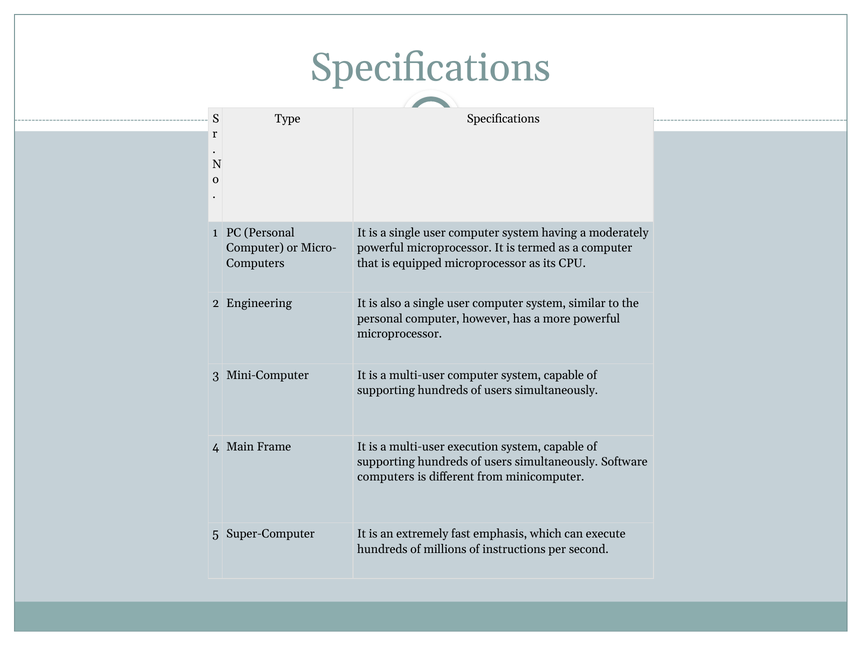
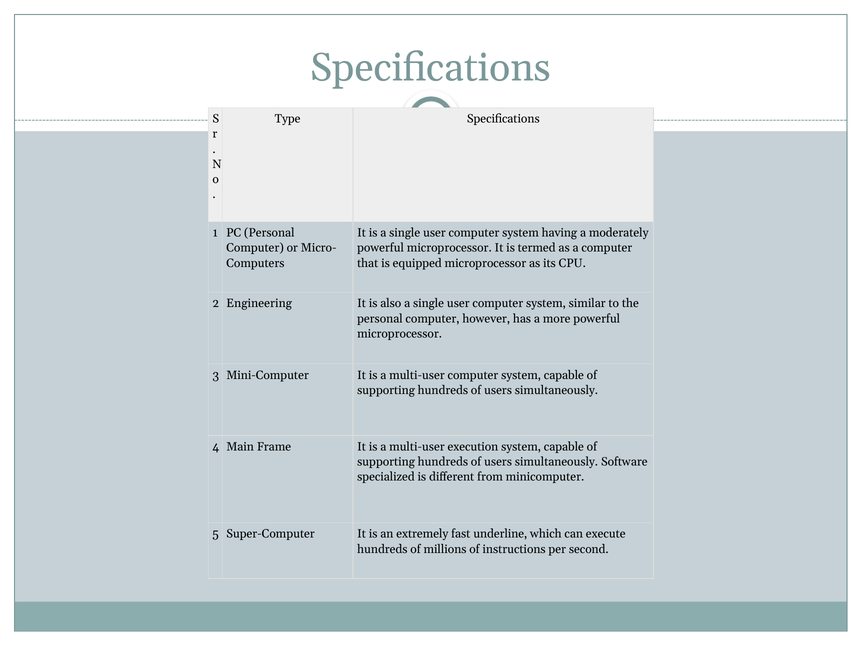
computers: computers -> specialized (386, 477)
emphasis: emphasis -> underline (500, 534)
